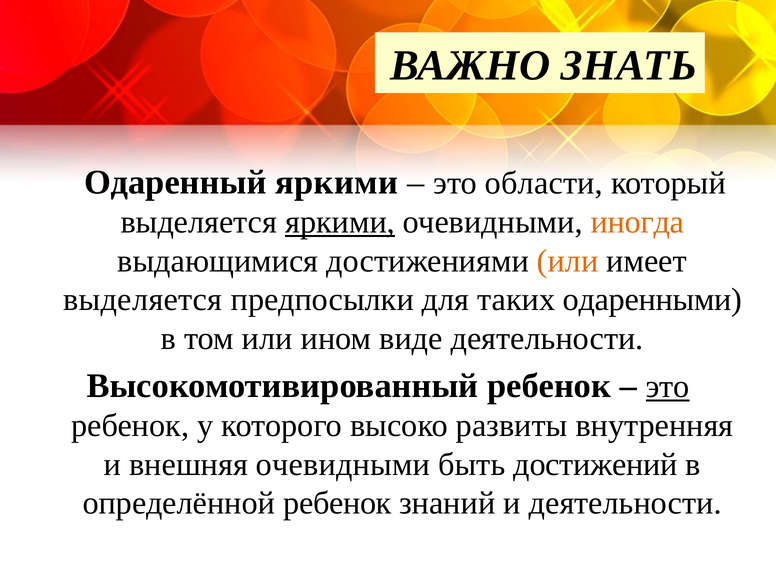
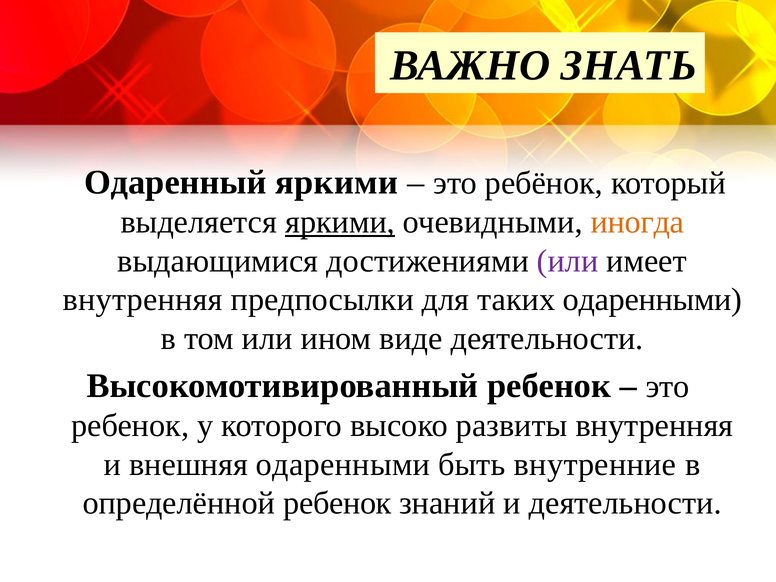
области: области -> ребёнок (544, 183)
или colour: orange -> purple (568, 261)
выделяется: выделяется -> внутренняя (143, 300)
это underline: present -> none (668, 386)
внешняя очевидными: очевидными -> одаренными (343, 464)
достижений: достижений -> внутренние (595, 464)
